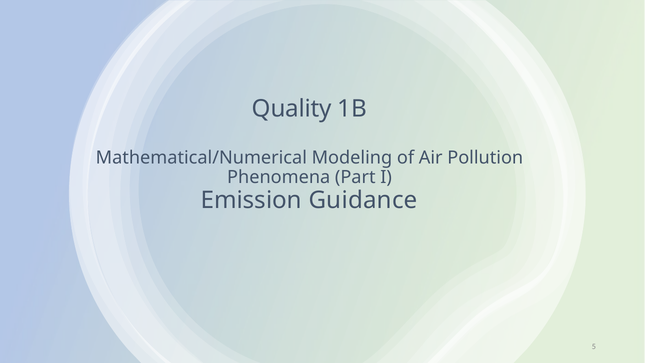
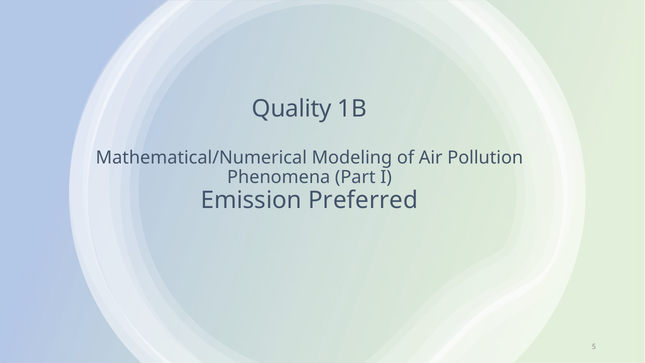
Guidance: Guidance -> Preferred (363, 200)
